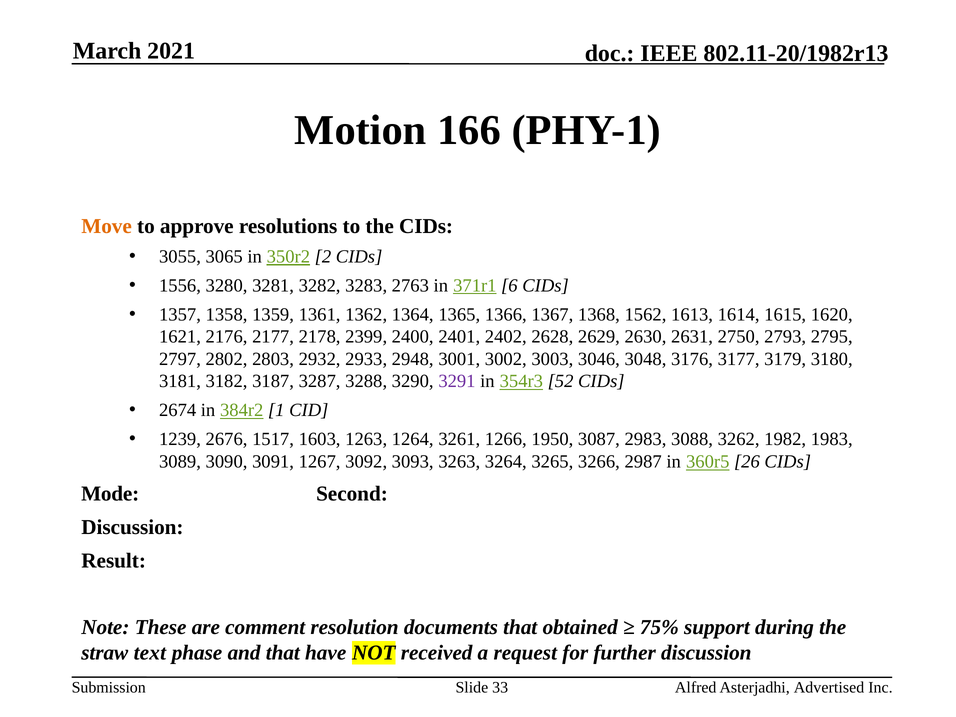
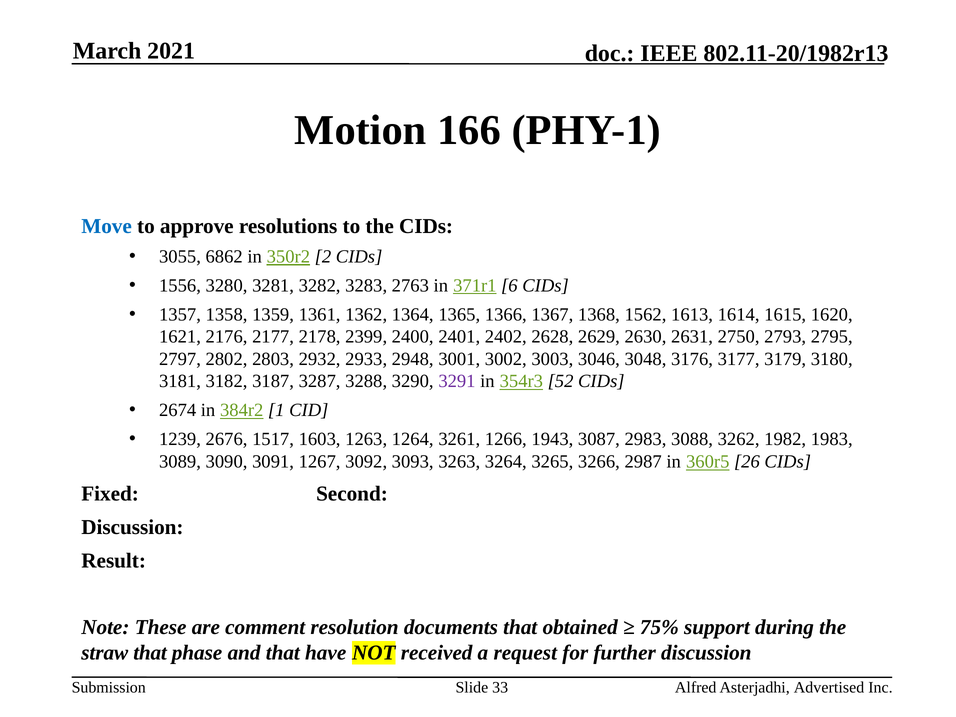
Move colour: orange -> blue (107, 226)
3065: 3065 -> 6862 (224, 257)
1950: 1950 -> 1943 (552, 439)
Mode: Mode -> Fixed (110, 494)
straw text: text -> that (150, 653)
